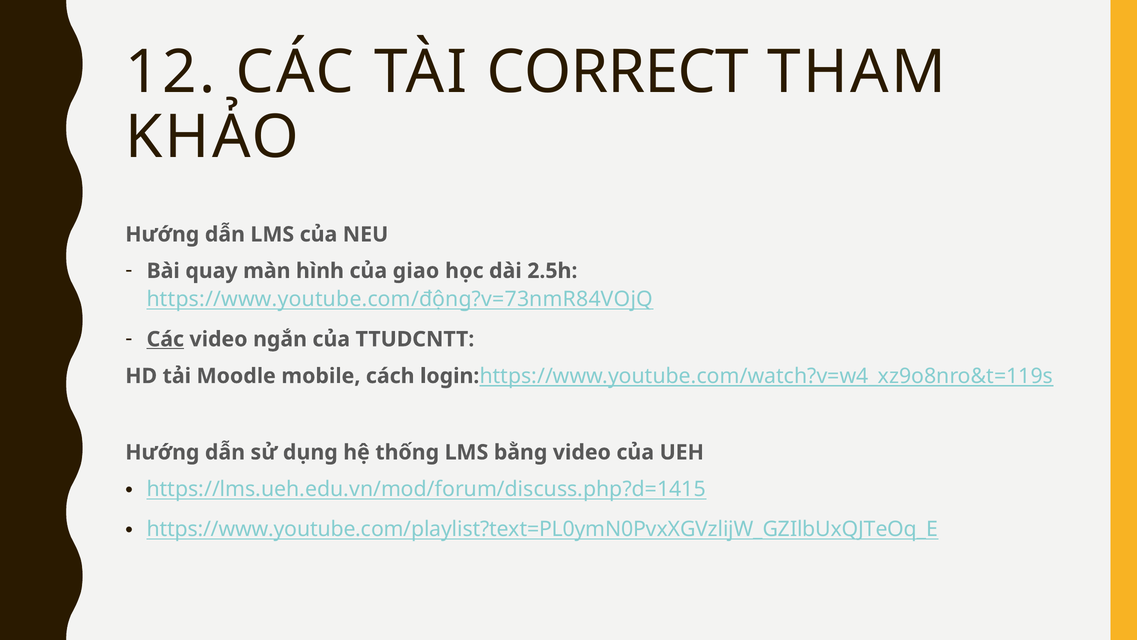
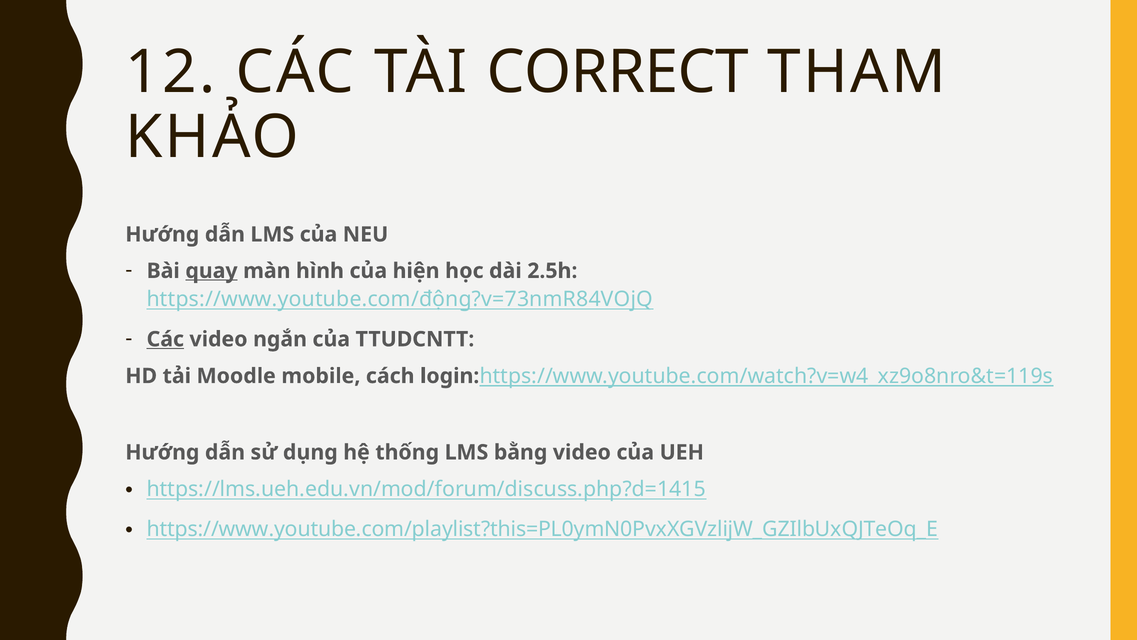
quay underline: none -> present (211, 271)
giao: giao -> hiện (416, 271)
https://www.youtube.com/playlist?text=PL0ymN0PvxXGVzlijW_GZIlbUxQJTeOq_E: https://www.youtube.com/playlist?text=PL0ymN0PvxXGVzlijW_GZIlbUxQJTeOq_E -> https://www.youtube.com/playlist?this=PL0ymN0PvxXGVzlijW_GZIlbUxQJTeOq_E (542, 529)
